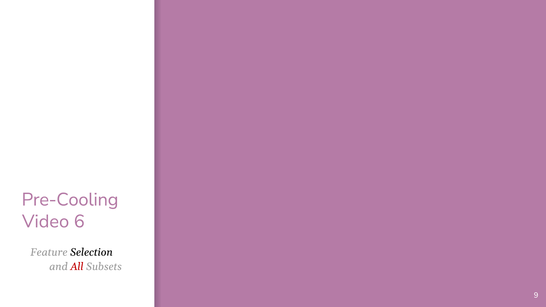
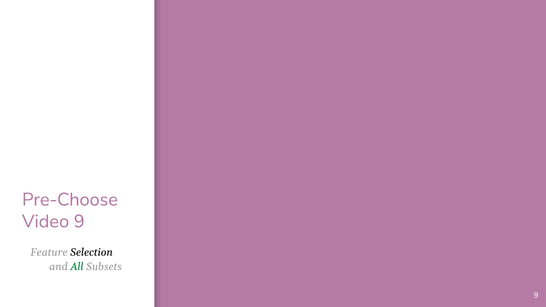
Pre-Cooling: Pre-Cooling -> Pre-Choose (70, 200)
Video 6: 6 -> 9 (79, 221)
All colour: red -> green (77, 267)
